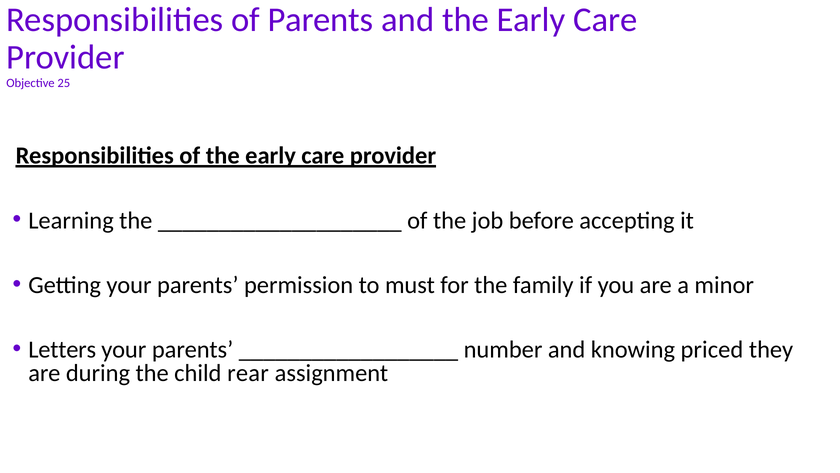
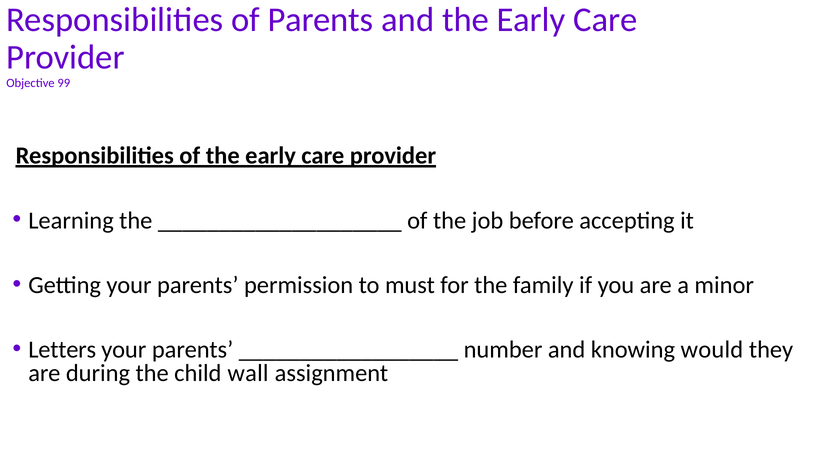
25: 25 -> 99 (64, 83)
priced: priced -> would (712, 349)
rear: rear -> wall (248, 373)
